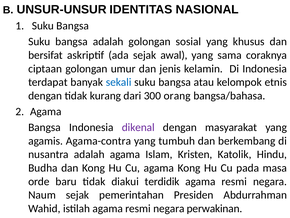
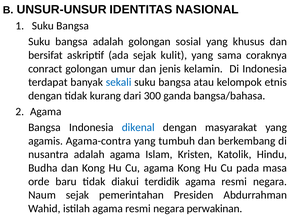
awal: awal -> kulit (174, 55)
ciptaan: ciptaan -> conract (45, 69)
orang: orang -> ganda (177, 96)
dikenal colour: purple -> blue (138, 127)
